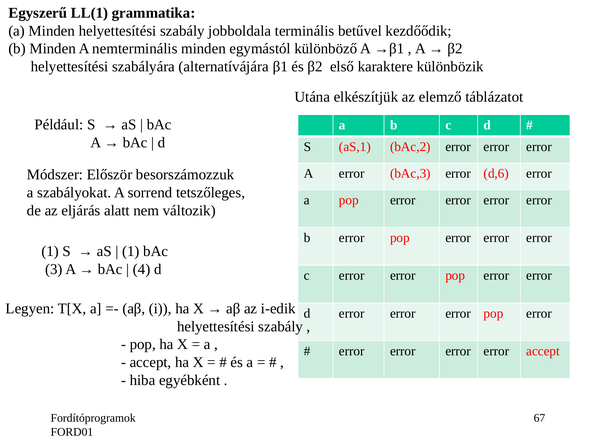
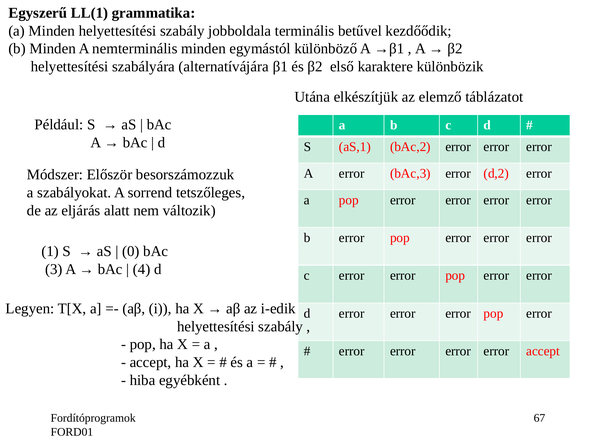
d,6: d,6 -> d,2 (496, 174)
1: 1 -> 0 (131, 251)
